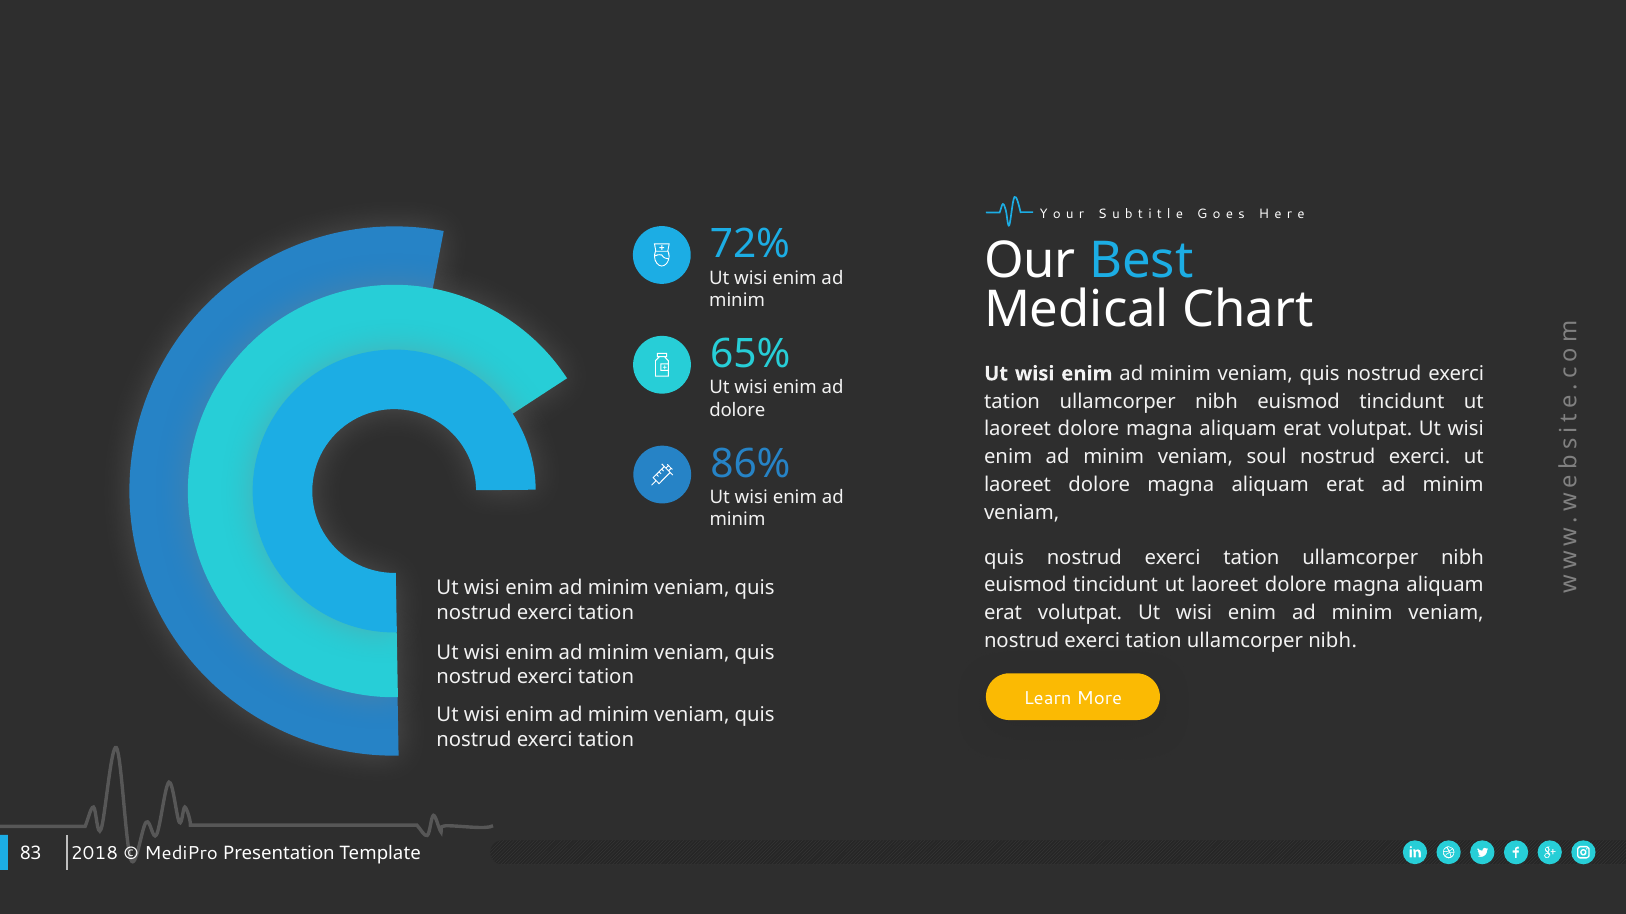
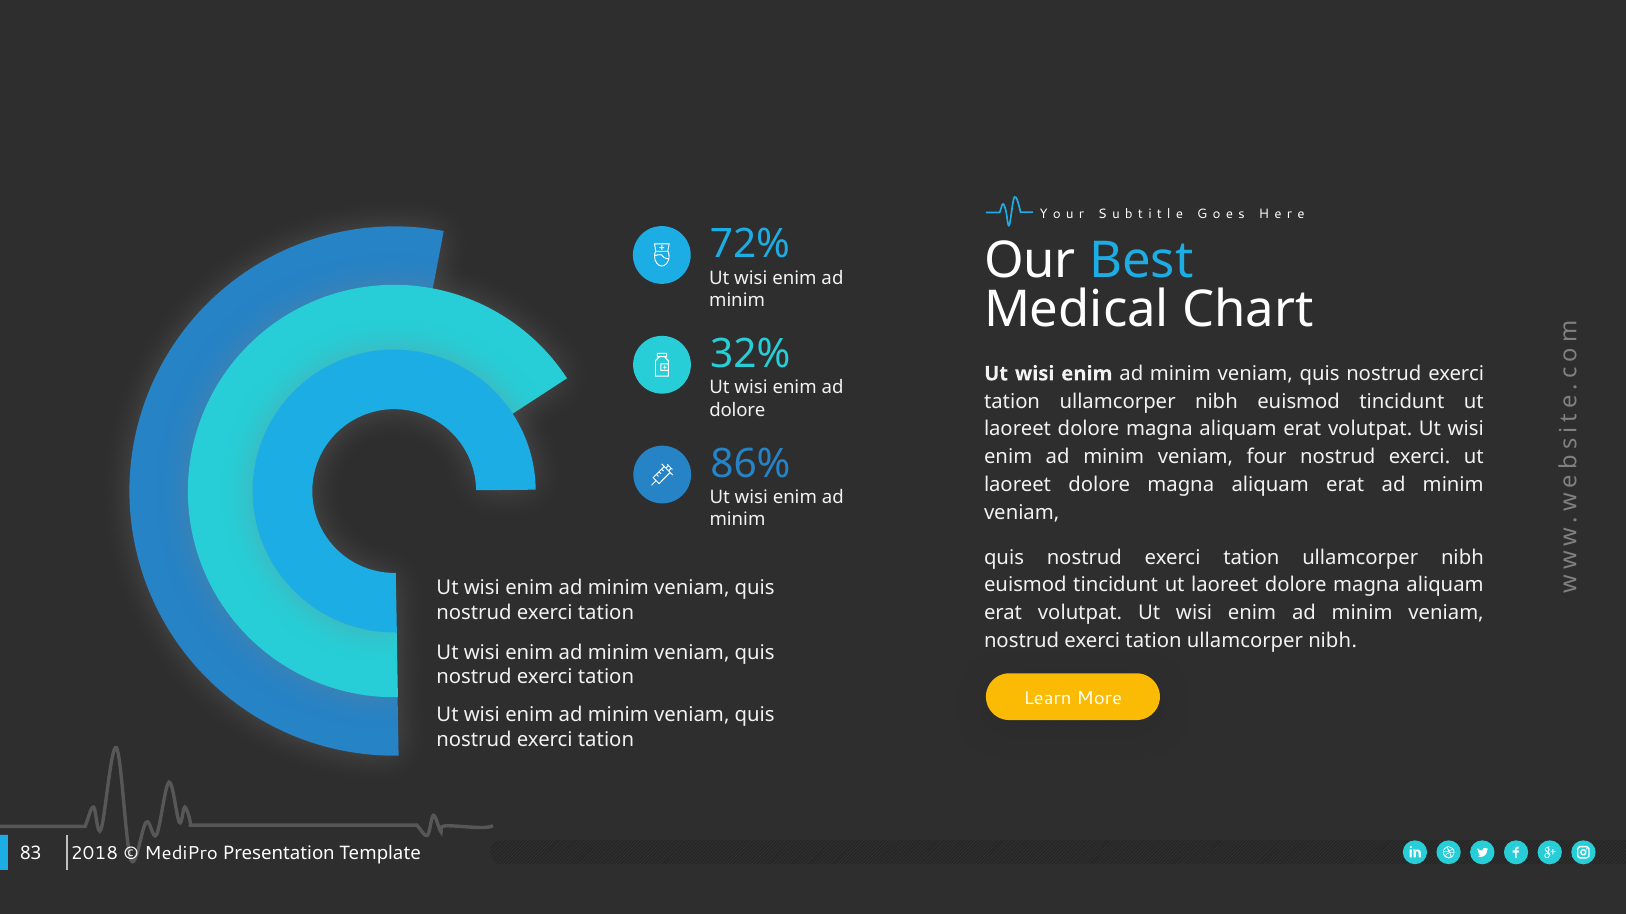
65%: 65% -> 32% (750, 354)
soul: soul -> four (1267, 457)
